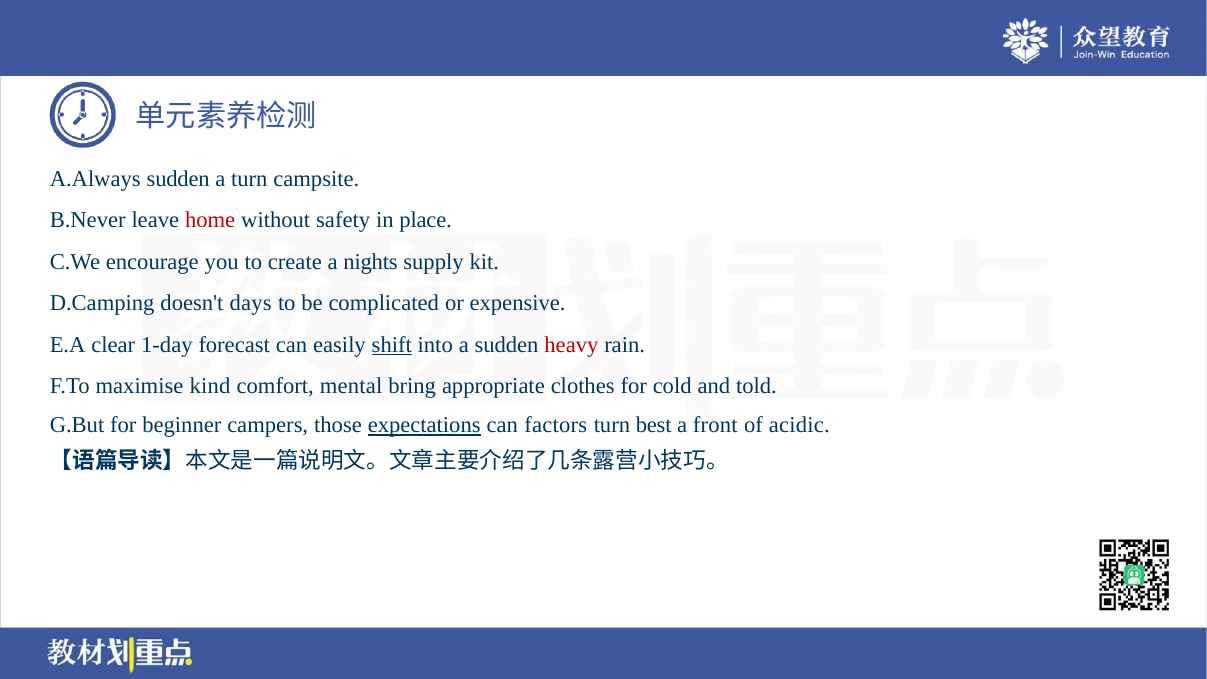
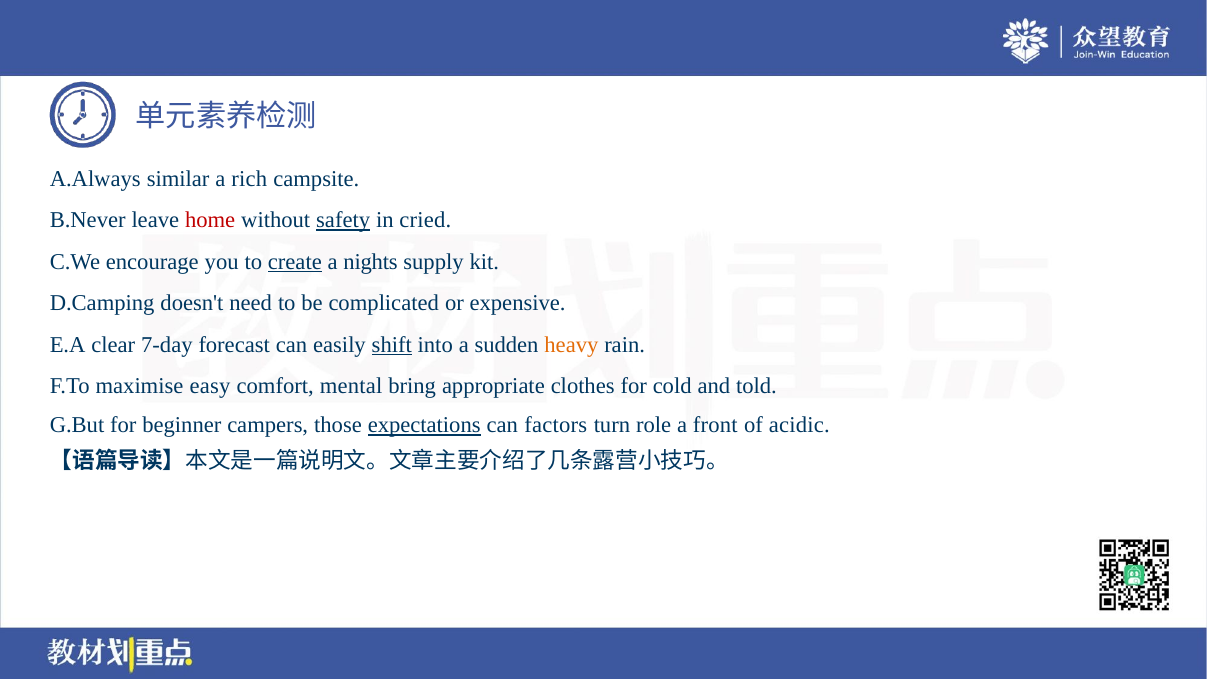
A.Always sudden: sudden -> similar (178, 179)
a turn: turn -> rich (249, 179)
safety underline: none -> present (343, 220)
place: place -> cried (425, 220)
create underline: none -> present (295, 262)
days: days -> need (251, 303)
1-day: 1-day -> 7-day (167, 345)
heavy colour: red -> orange (571, 345)
kind: kind -> easy (210, 386)
best: best -> role (654, 425)
